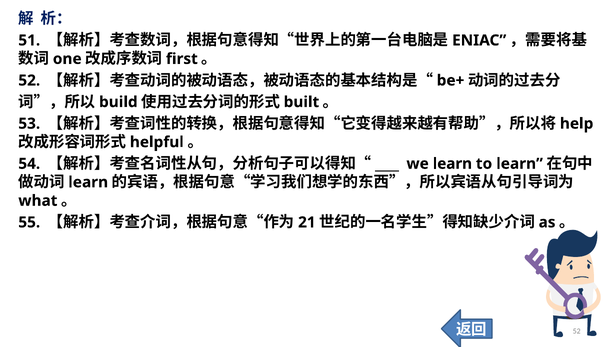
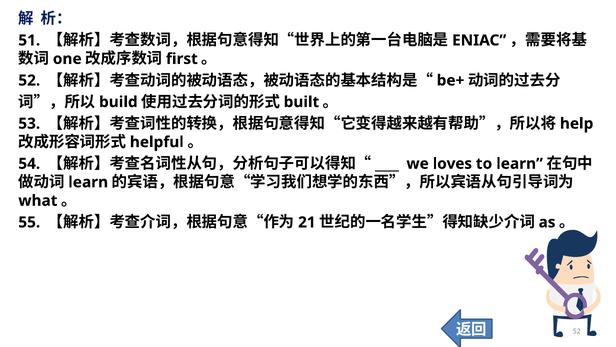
we learn: learn -> loves (452, 163)
